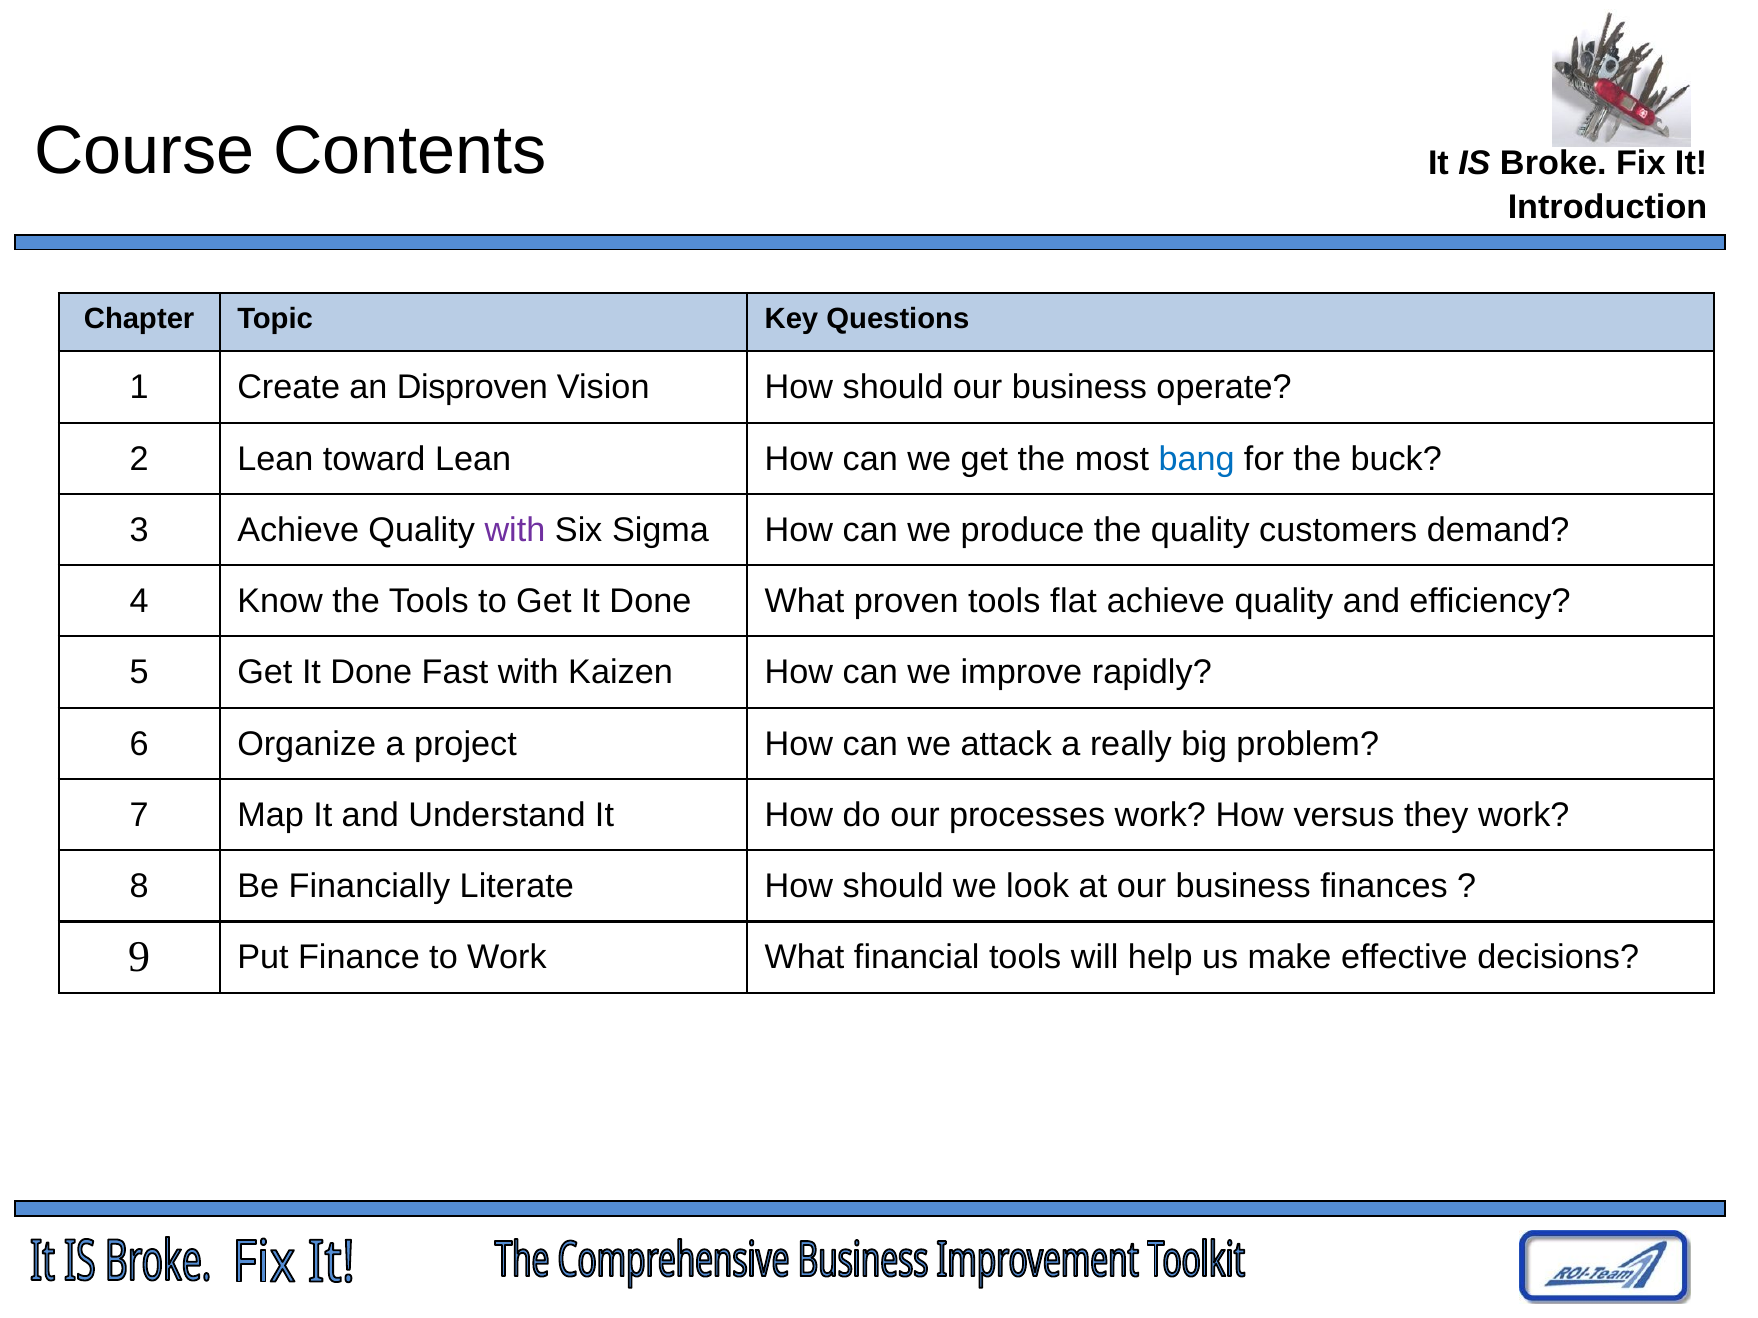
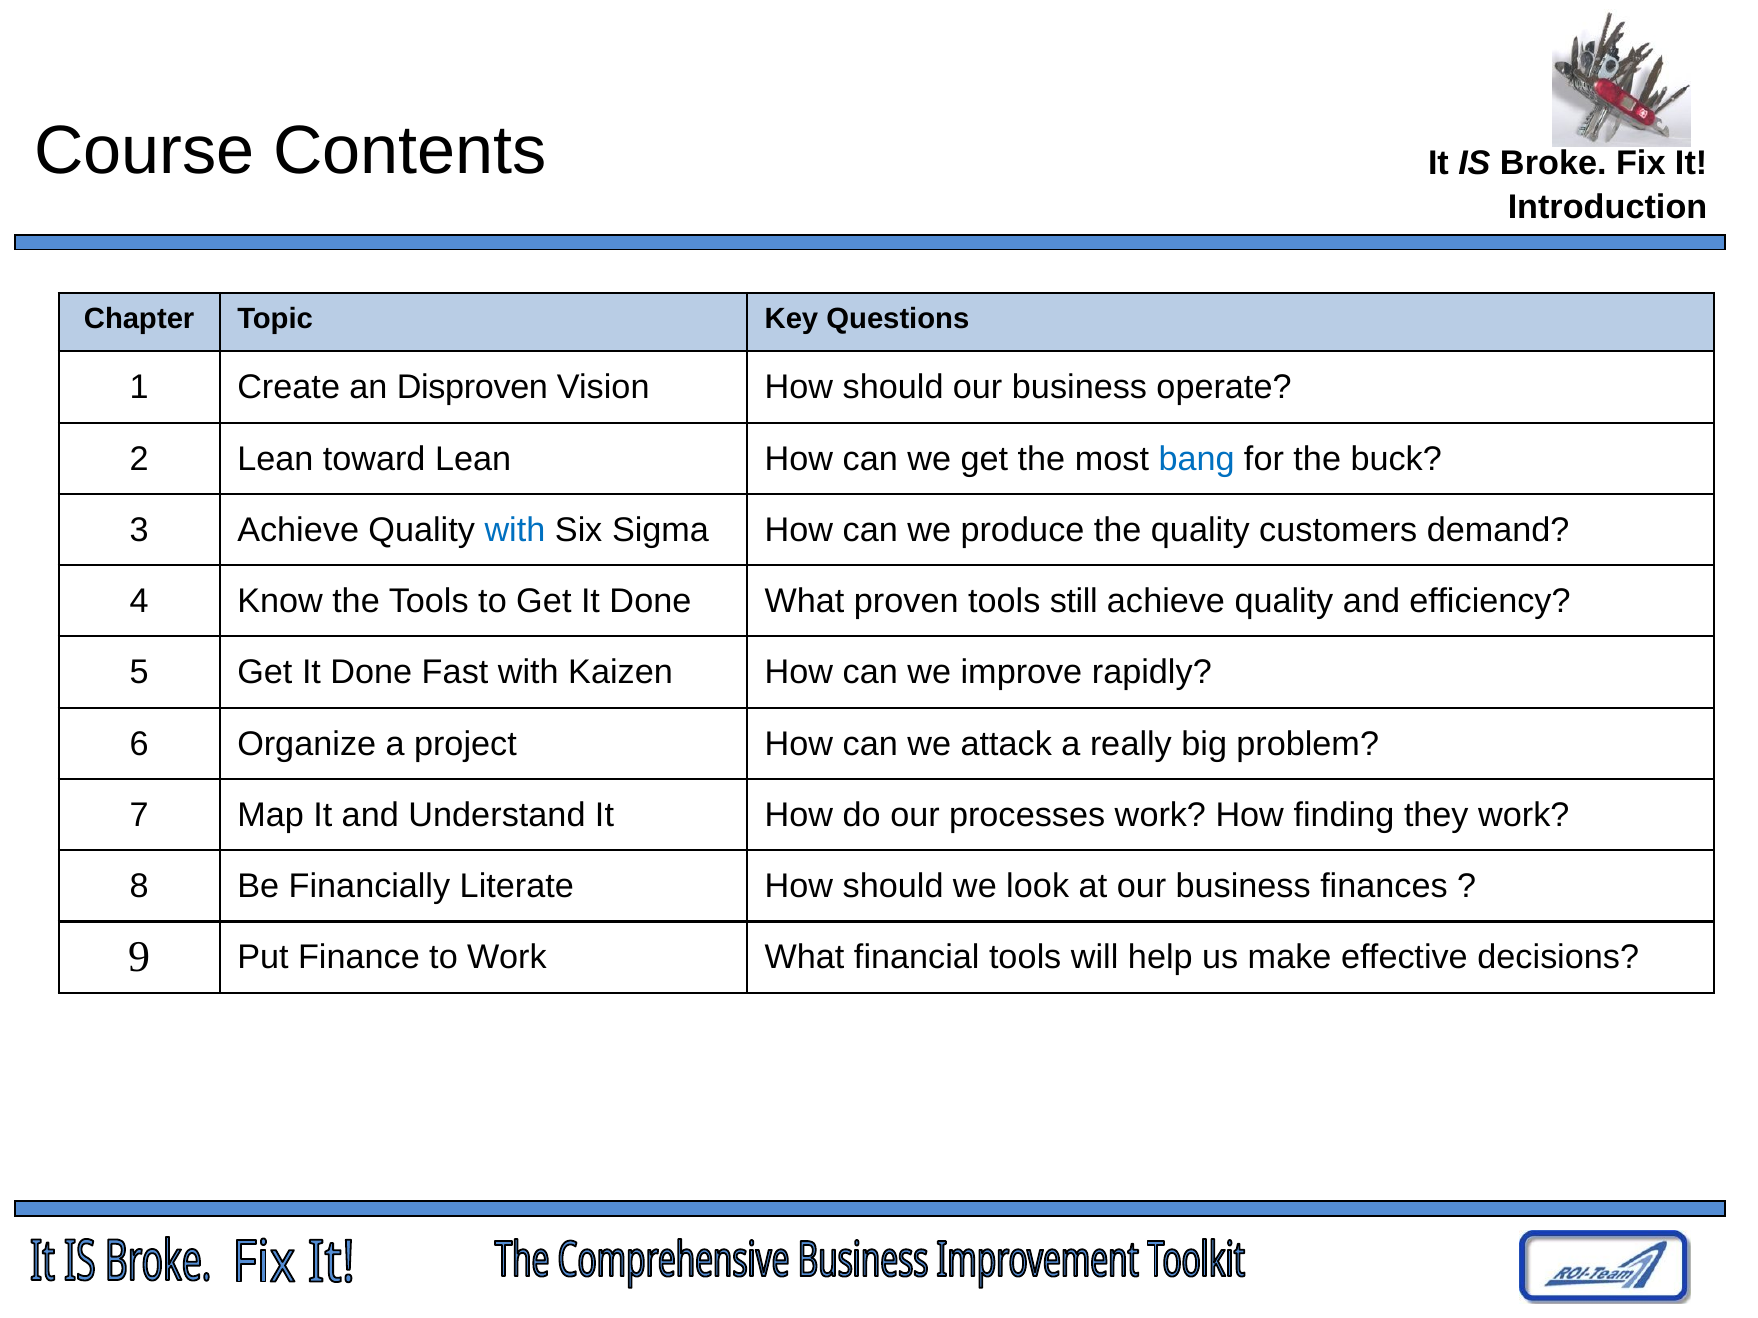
with colour: purple -> blue (515, 530)
flat: flat -> still (1074, 602)
versus: versus -> finding (1344, 815)
